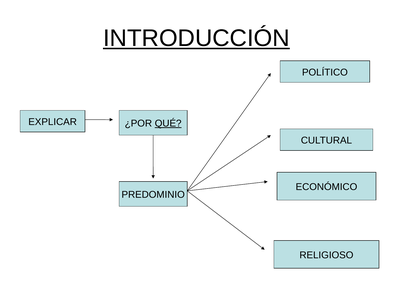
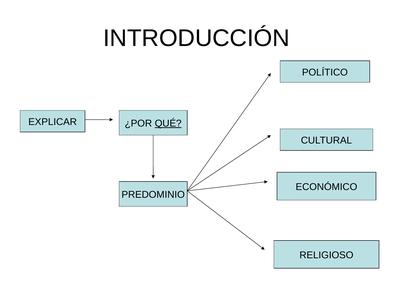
INTRODUCCIÓN underline: present -> none (196, 38)
